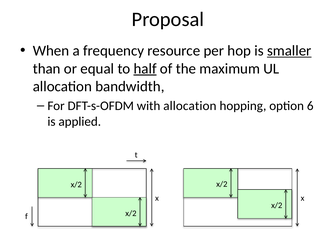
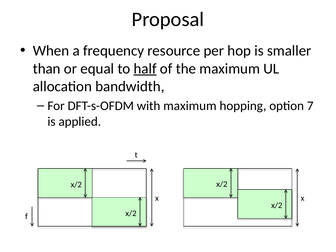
smaller underline: present -> none (289, 51)
with allocation: allocation -> maximum (190, 106)
6: 6 -> 7 (310, 106)
